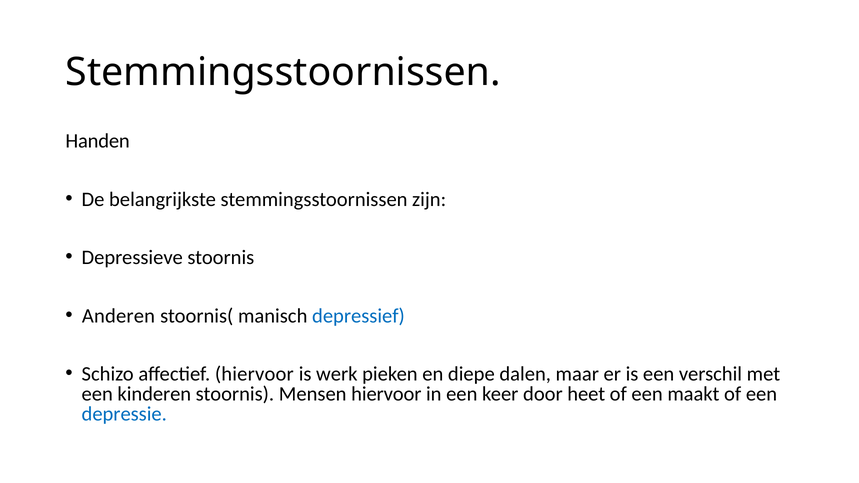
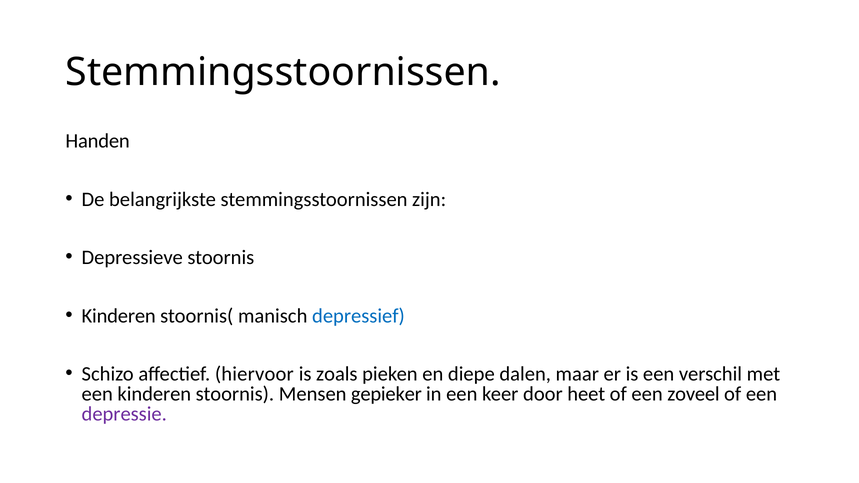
Anderen: Anderen -> Kinderen (119, 316)
werk: werk -> zoals (337, 374)
Mensen hiervoor: hiervoor -> gepieker (386, 394)
maakt: maakt -> zoveel (694, 394)
depressie colour: blue -> purple (124, 414)
